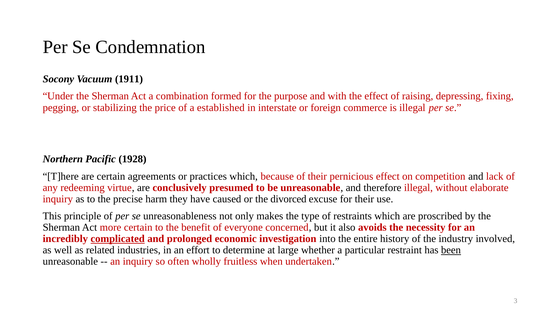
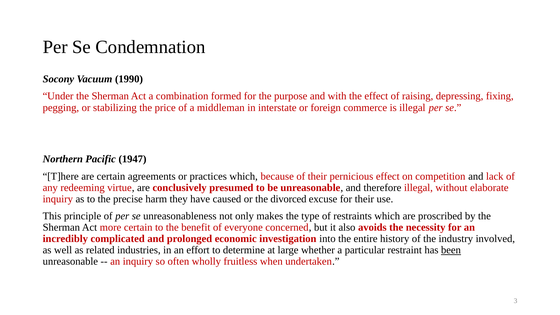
1911: 1911 -> 1990 (129, 79)
established: established -> middleman (221, 108)
1928: 1928 -> 1947 (132, 159)
complicated underline: present -> none (118, 239)
